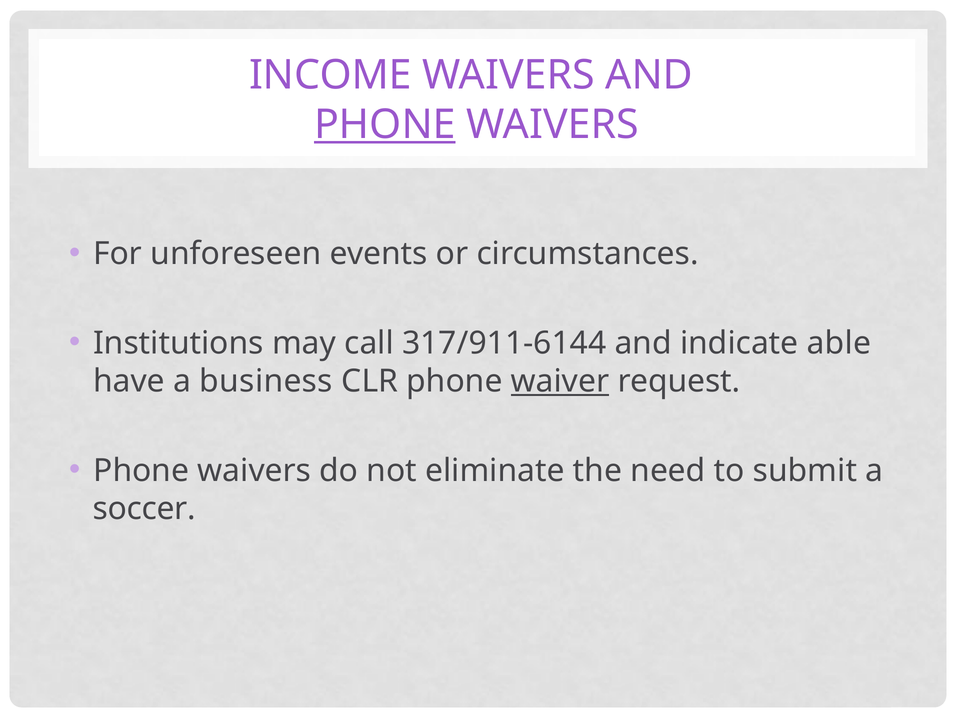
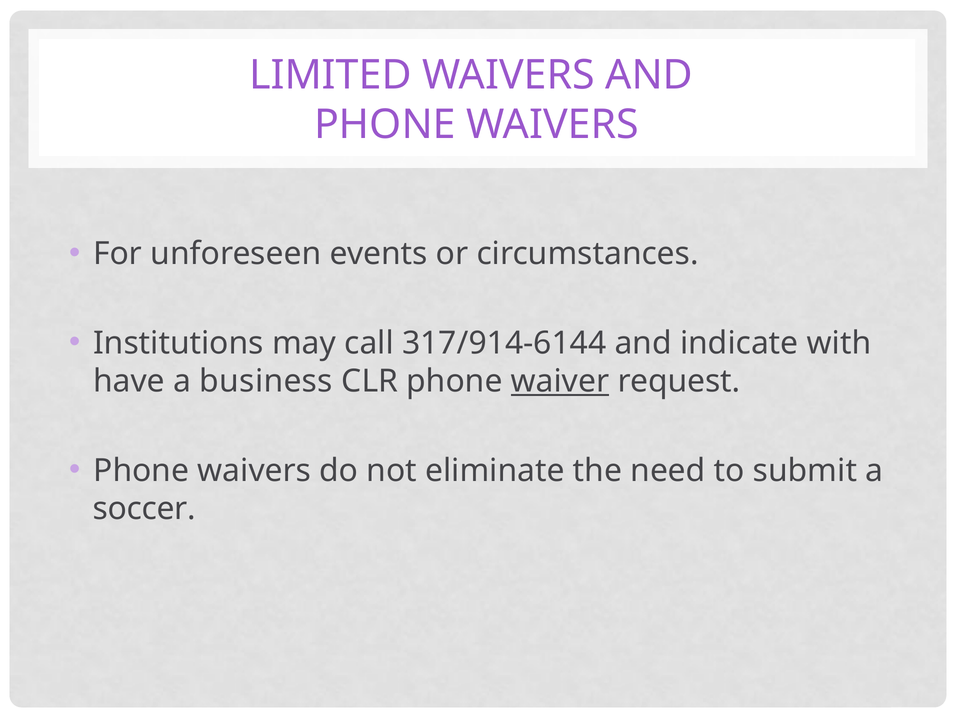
INCOME: INCOME -> LIMITED (330, 75)
PHONE underline: present -> none (385, 125)
317/911-6144: 317/911-6144 -> 317/914-6144 (504, 343)
able: able -> with (839, 343)
